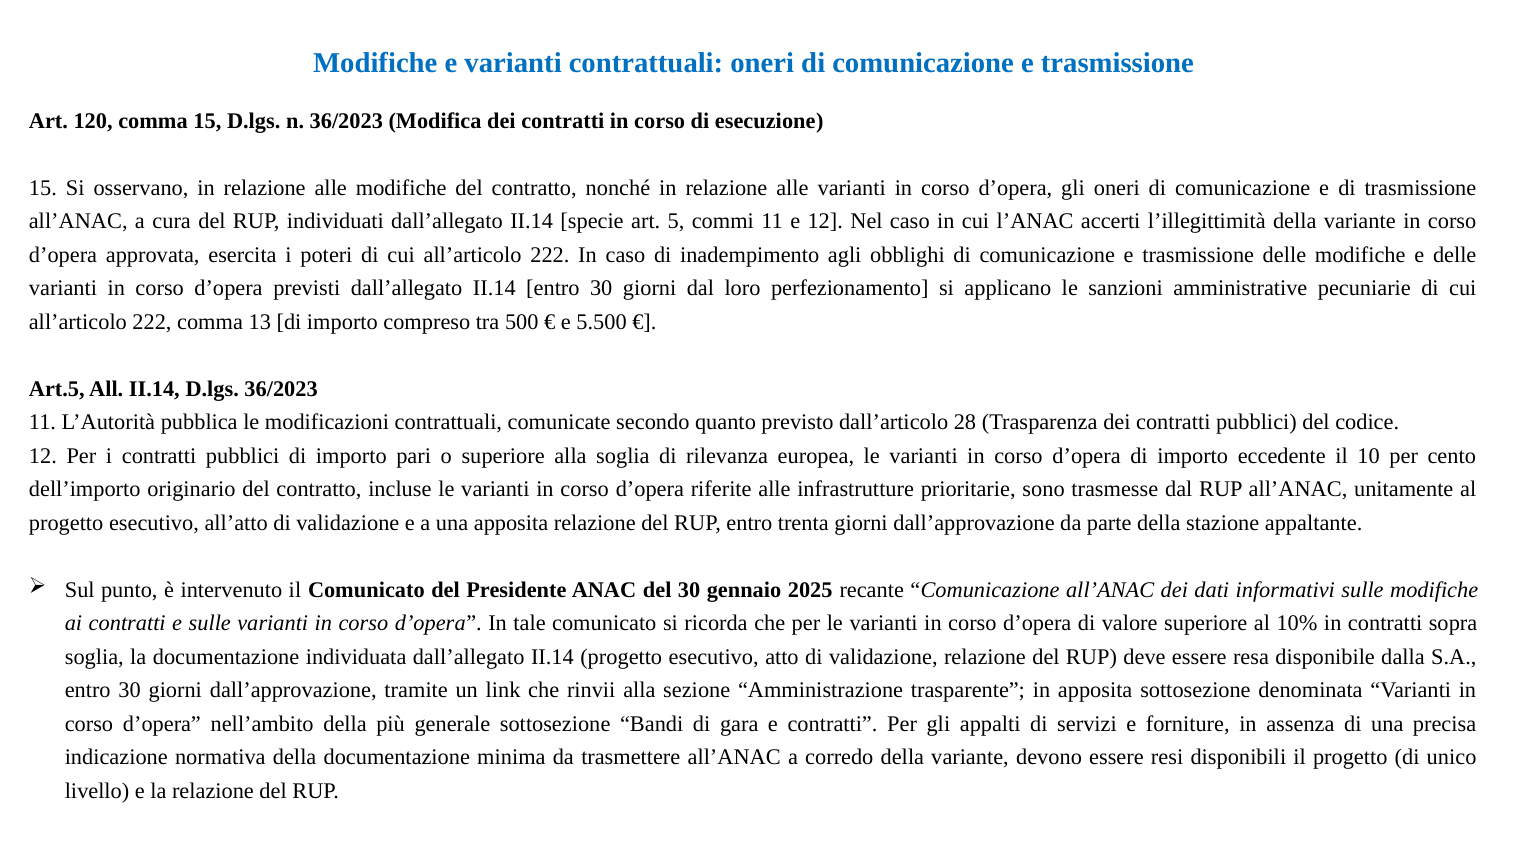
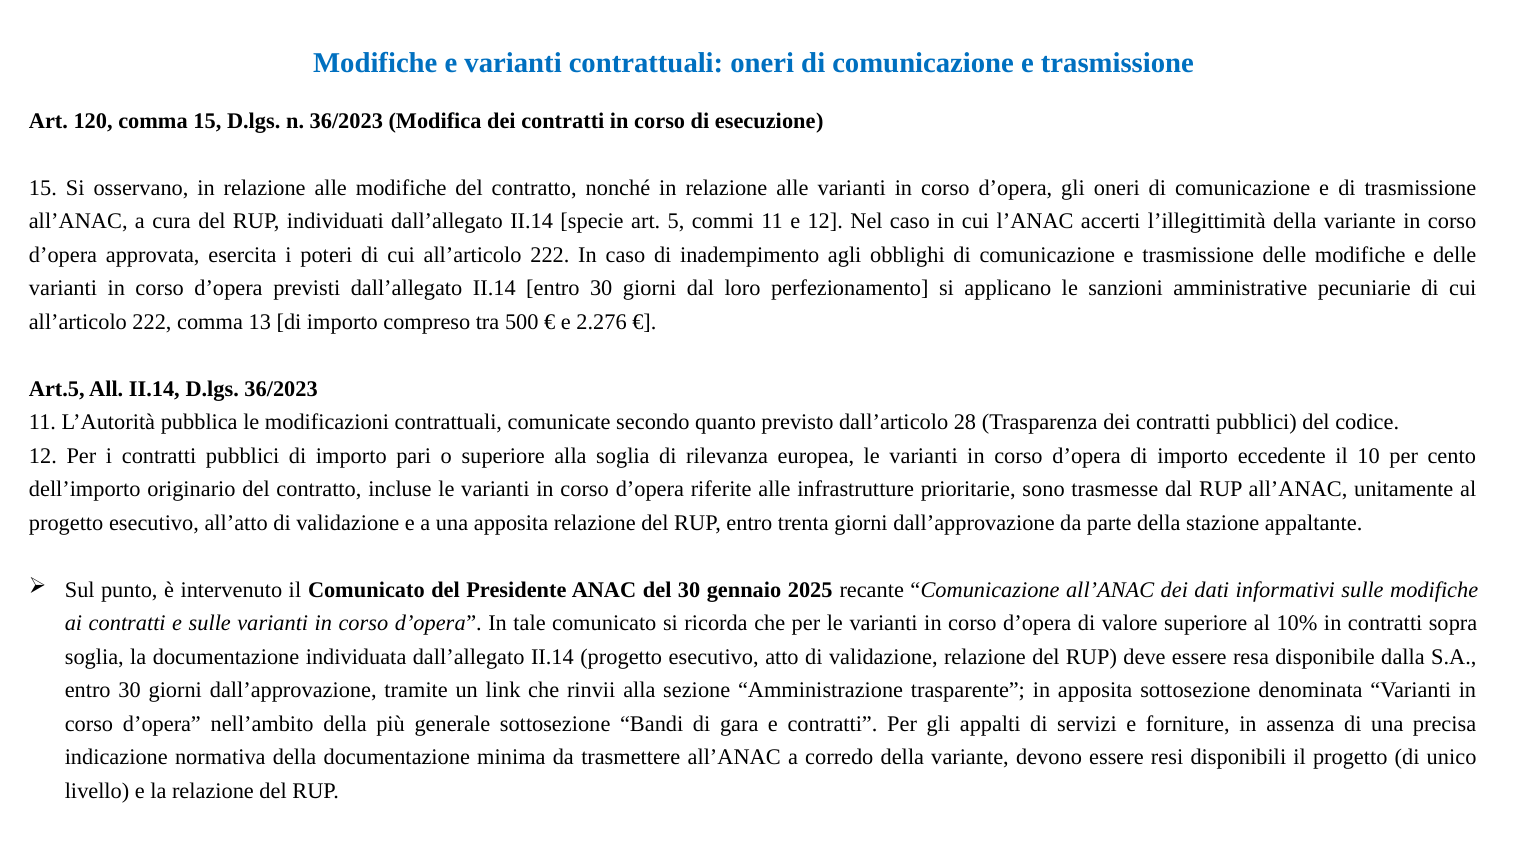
5.500: 5.500 -> 2.276 (602, 322)
